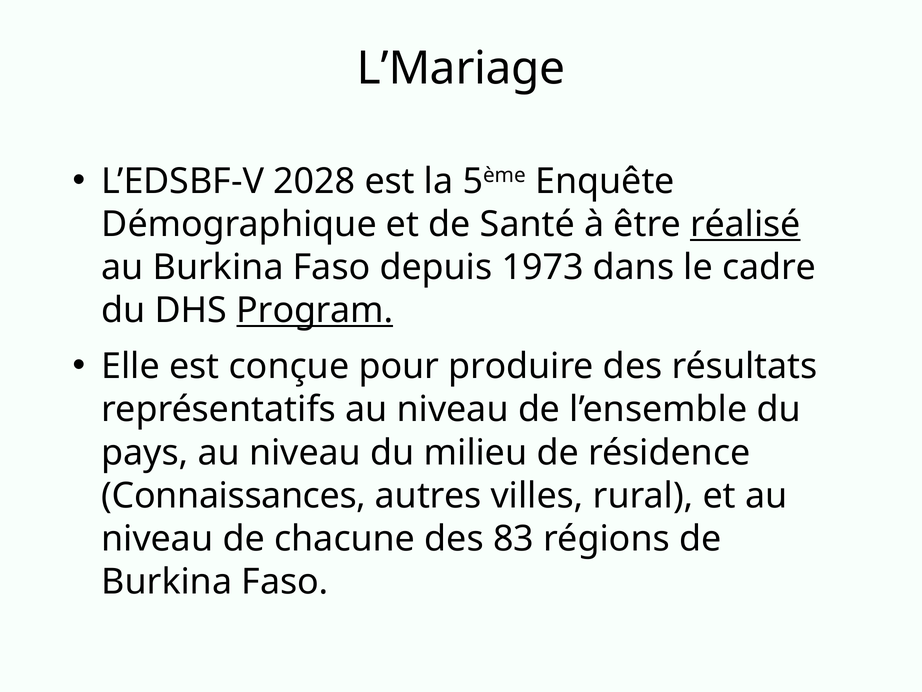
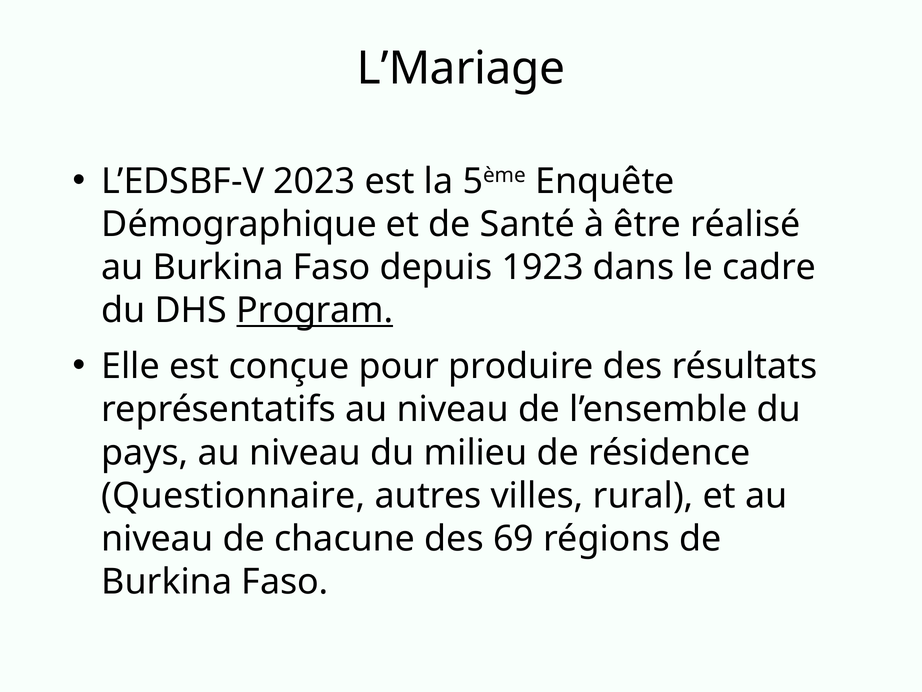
2028: 2028 -> 2023 (314, 181)
réalisé underline: present -> none (745, 224)
1973: 1973 -> 1923 (543, 267)
Connaissances: Connaissances -> Questionnaire (233, 495)
83: 83 -> 69 (514, 538)
